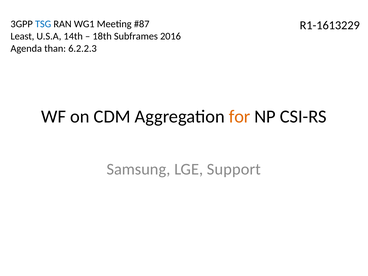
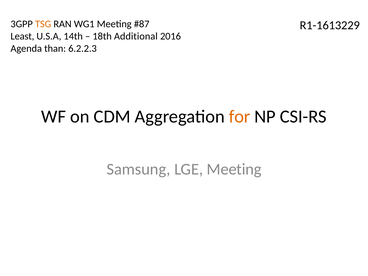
TSG colour: blue -> orange (43, 24)
Subframes: Subframes -> Additional (136, 36)
LGE Support: Support -> Meeting (234, 169)
